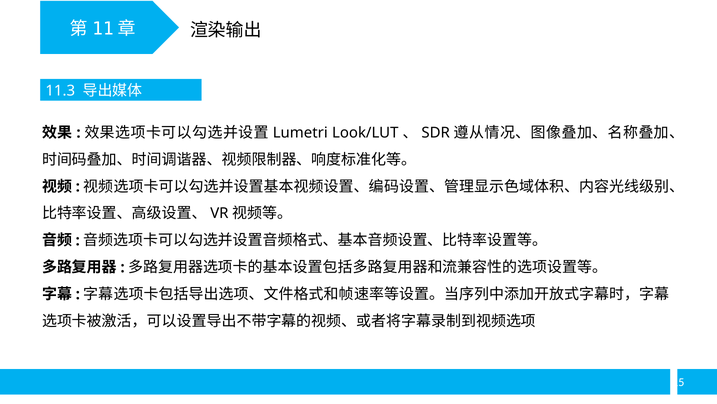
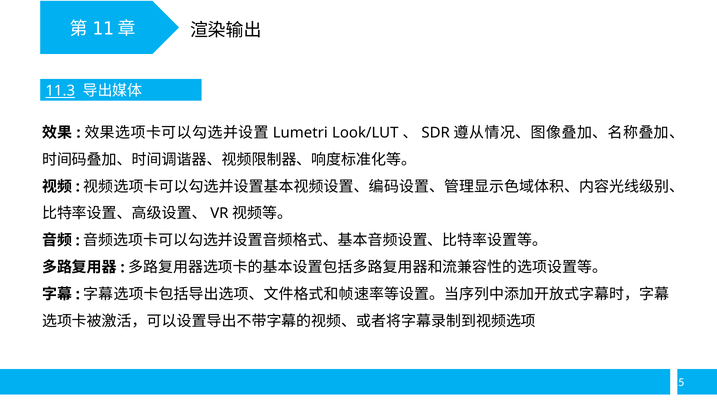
11.3 underline: none -> present (60, 91)
